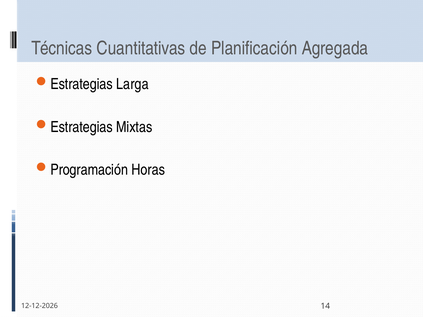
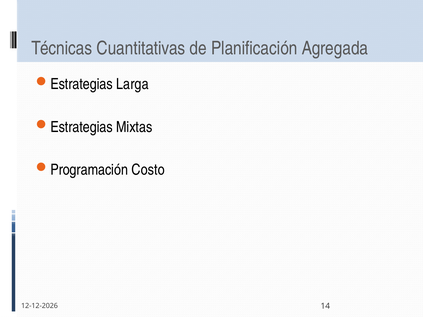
Horas: Horas -> Costo (148, 170)
